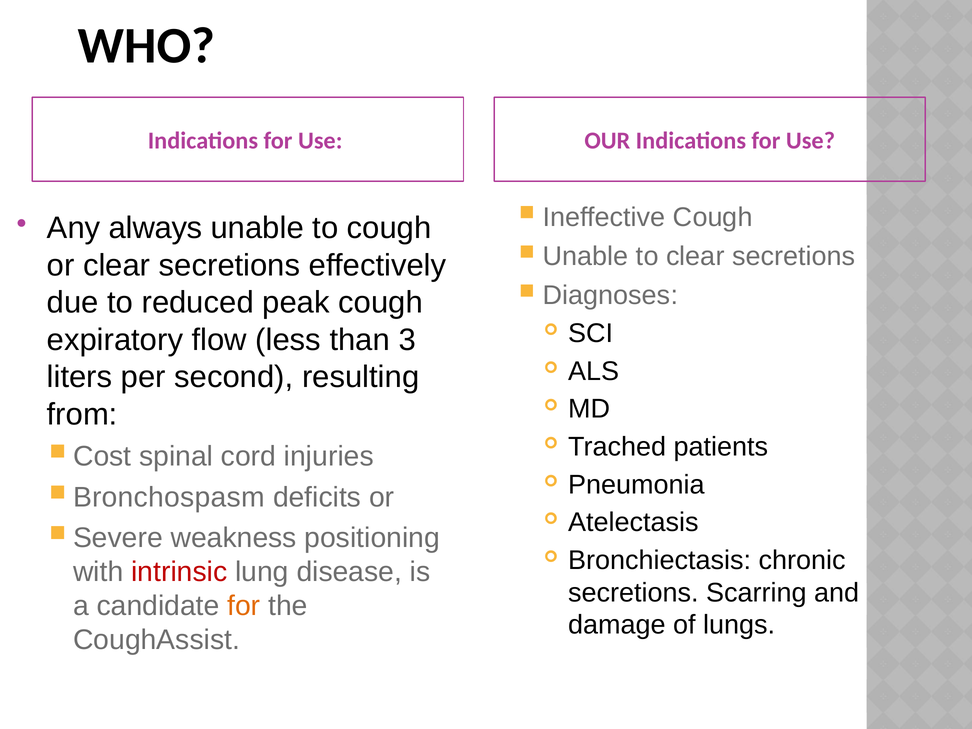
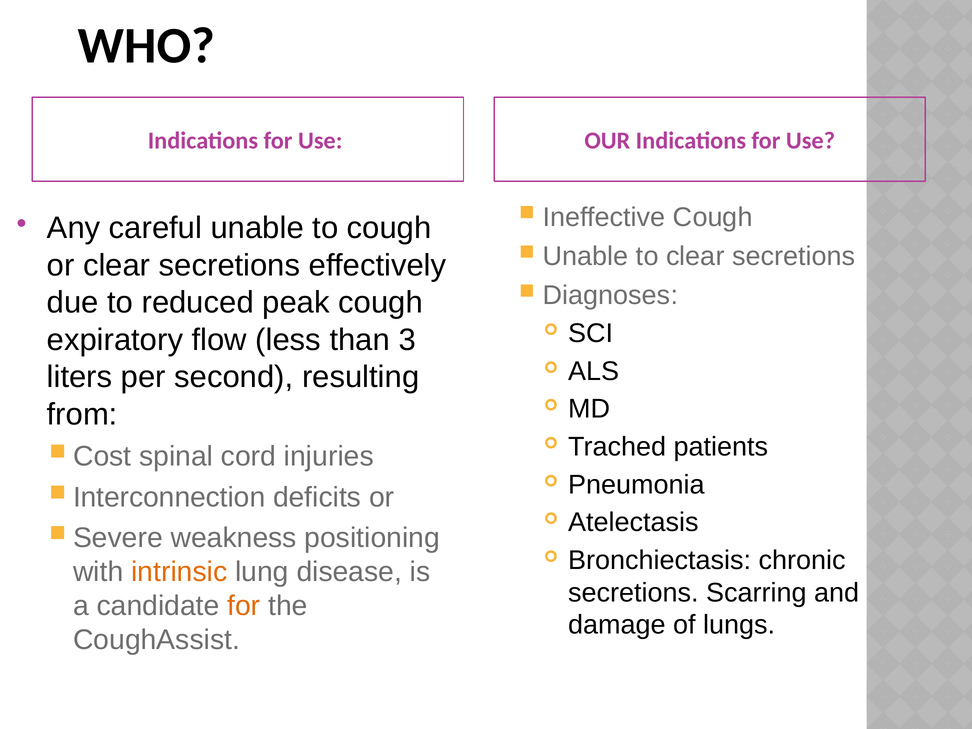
always: always -> careful (155, 228)
Bronchospasm: Bronchospasm -> Interconnection (169, 497)
intrinsic colour: red -> orange (179, 572)
